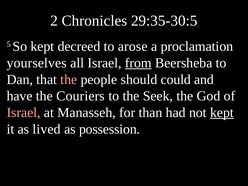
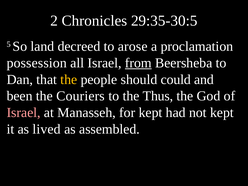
So kept: kept -> land (42, 46)
yourselves: yourselves -> possession (37, 63)
the colour: pink -> yellow (69, 79)
have: have -> been (20, 96)
Seek: Seek -> Thus (158, 96)
for than: than -> kept (151, 113)
kept underline: present -> none (222, 113)
possession: possession -> assembled (109, 129)
